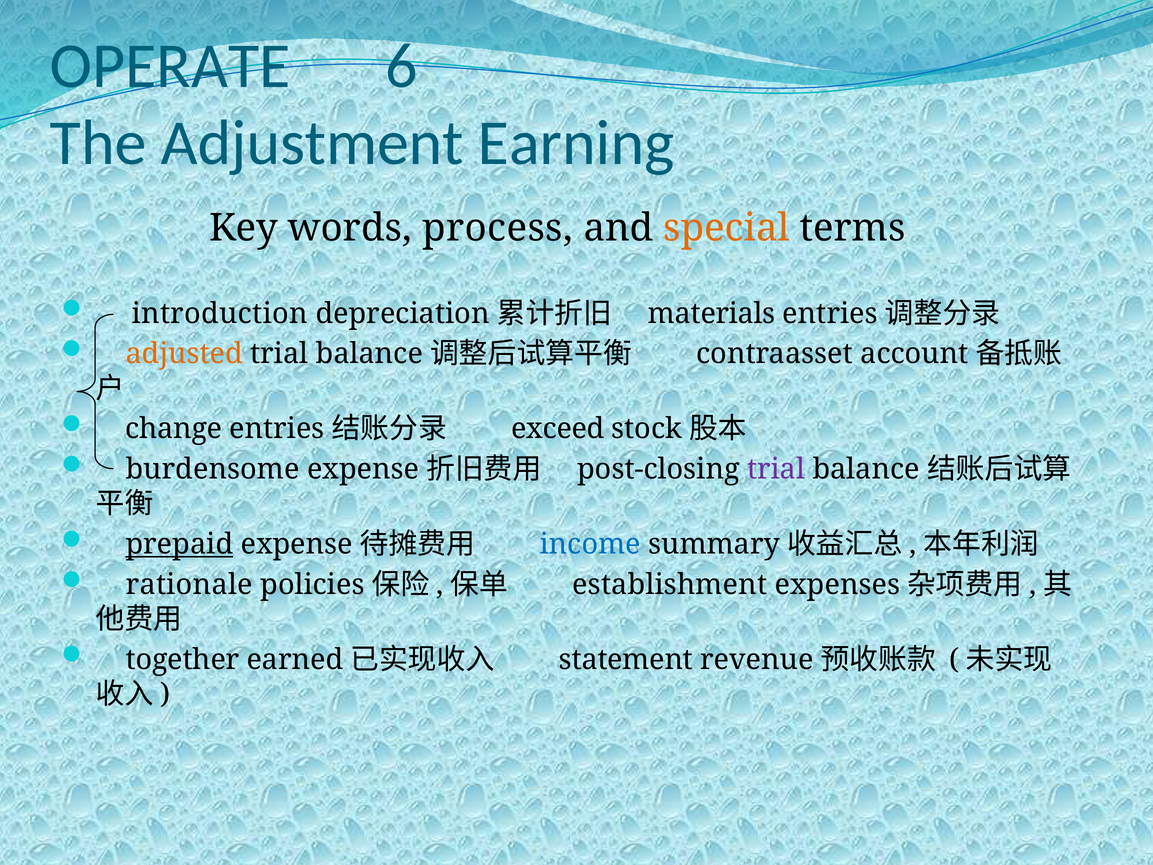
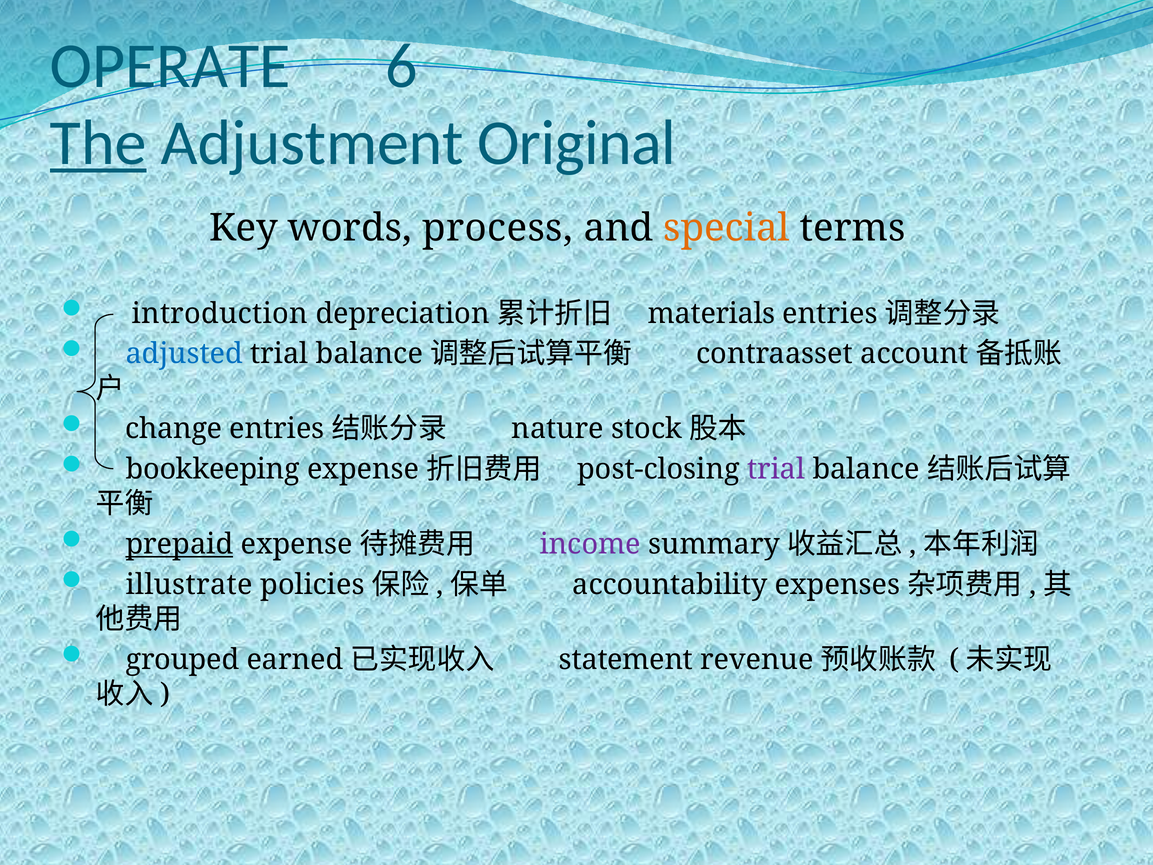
The underline: none -> present (98, 143)
Earning: Earning -> Original (577, 143)
adjusted colour: orange -> blue (184, 354)
exceed: exceed -> nature (558, 429)
burdensome: burdensome -> bookkeeping (213, 469)
income colour: blue -> purple (590, 544)
rationale: rationale -> illustrate (189, 584)
establishment: establishment -> accountability (670, 584)
together: together -> grouped (183, 659)
